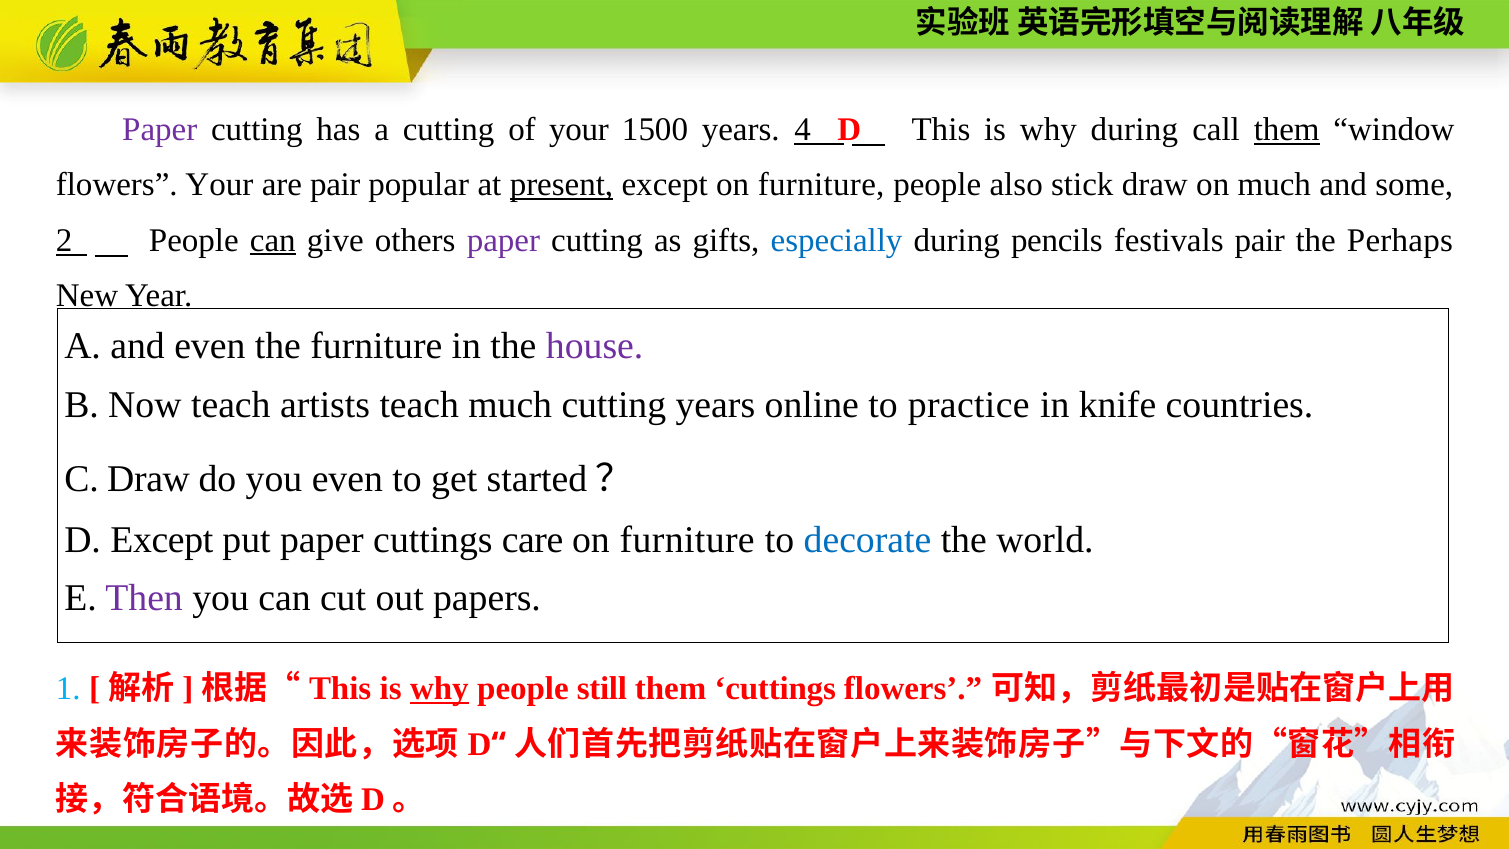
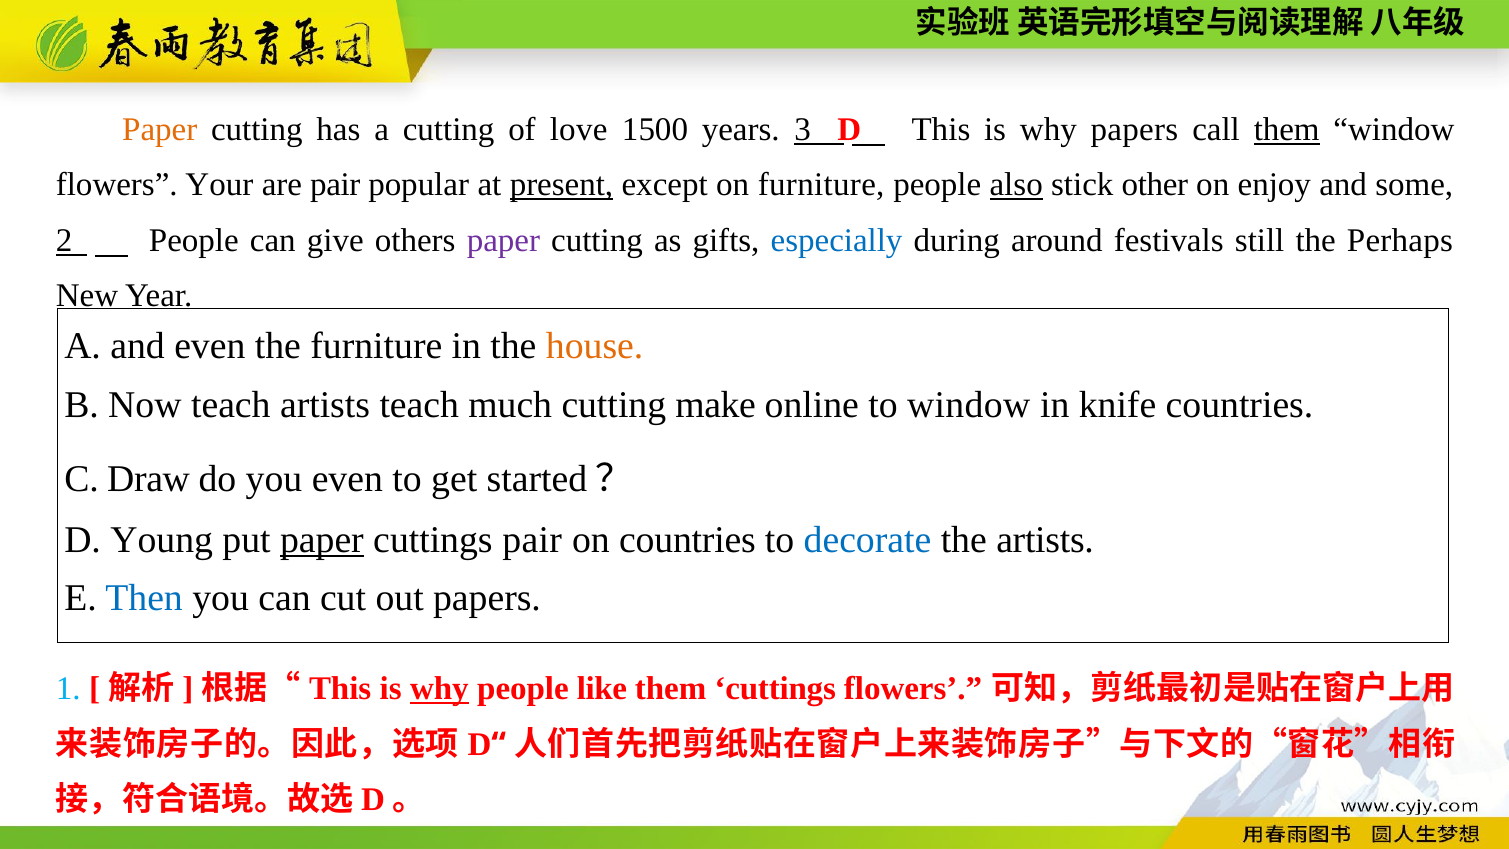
Paper colour: purple -> orange (160, 129)
of your: your -> love (579, 129)
4: 4 -> 3 (803, 129)
why during: during -> papers (1134, 129)
also underline: none -> present (1016, 185)
stick draw: draw -> other (1155, 185)
on much: much -> enjoy (1274, 185)
can underline: present -> none (273, 240)
pencils: pencils -> around (1057, 240)
festivals pair: pair -> still (1260, 240)
house colour: purple -> orange (595, 346)
cutting years: years -> make (716, 405)
to practice: practice -> window (969, 405)
D Except: Except -> Young (162, 540)
paper underline: none -> present (322, 540)
cuttings care: care -> pair (532, 540)
furniture: furniture -> countries (687, 540)
the world: world -> artists (1045, 540)
Then colour: purple -> blue (144, 598)
still: still -> like (602, 689)
